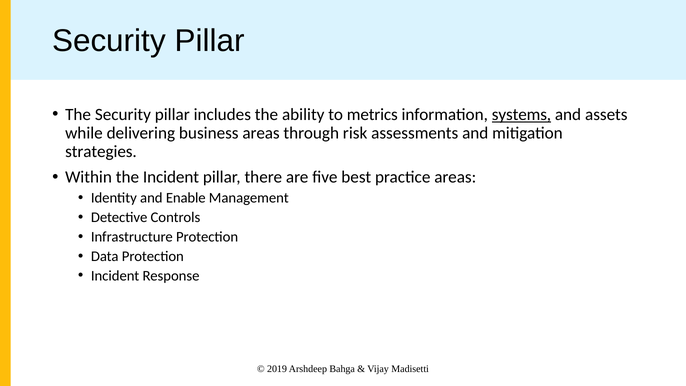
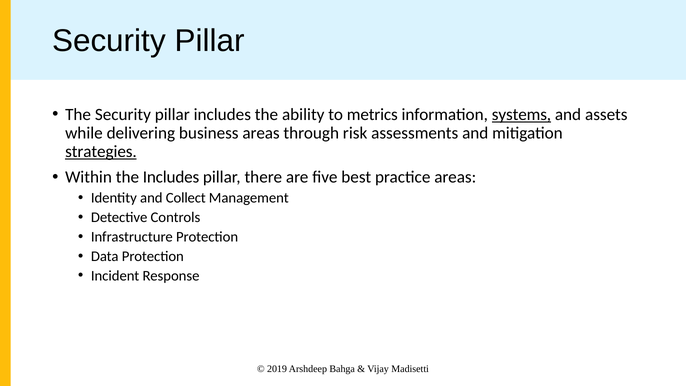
strategies underline: none -> present (101, 151)
the Incident: Incident -> Includes (171, 177)
Enable: Enable -> Collect (186, 198)
